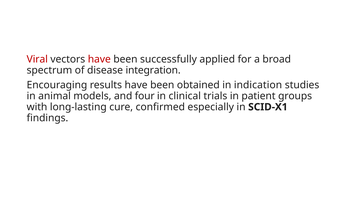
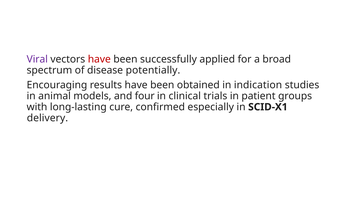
Viral colour: red -> purple (37, 59)
integration: integration -> potentially (153, 70)
findings: findings -> delivery (47, 118)
